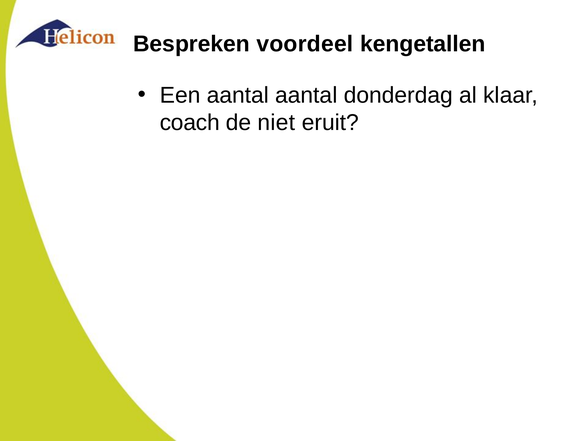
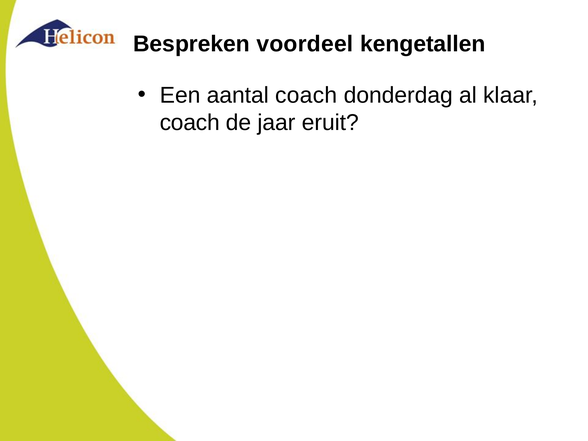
aantal aantal: aantal -> coach (306, 95)
niet: niet -> jaar (277, 123)
